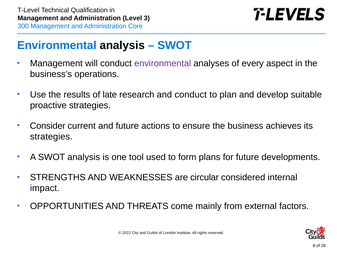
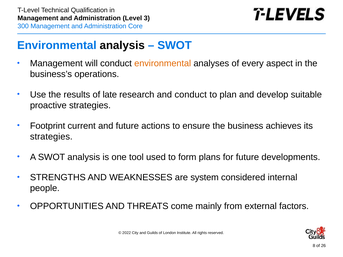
environmental colour: purple -> orange (163, 63)
Consider: Consider -> Footprint (48, 126)
circular: circular -> system (205, 178)
impact: impact -> people (45, 188)
